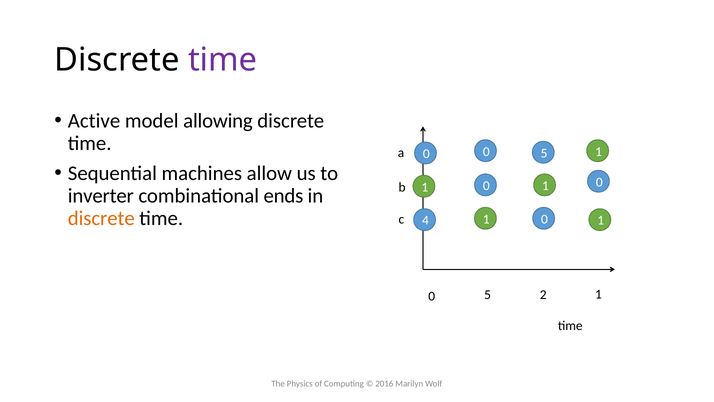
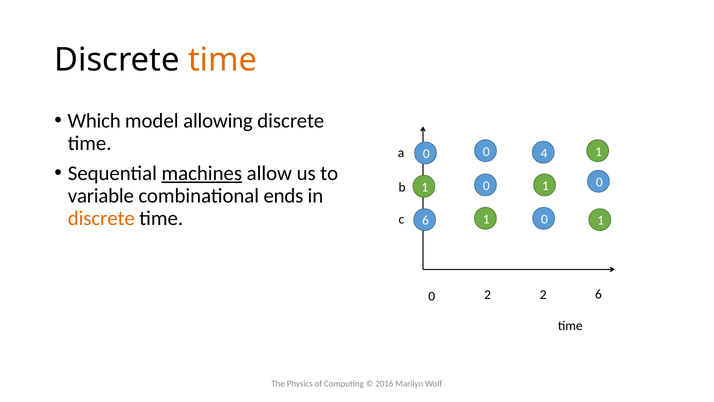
time colour: purple -> orange (223, 60)
Active: Active -> Which (94, 121)
5: 5 -> 4 (544, 153)
machines underline: none -> present (202, 173)
inverter: inverter -> variable (101, 196)
c 4: 4 -> 6 (425, 220)
5: 5 -> 2 (488, 295)
2 1: 1 -> 6 (598, 294)
